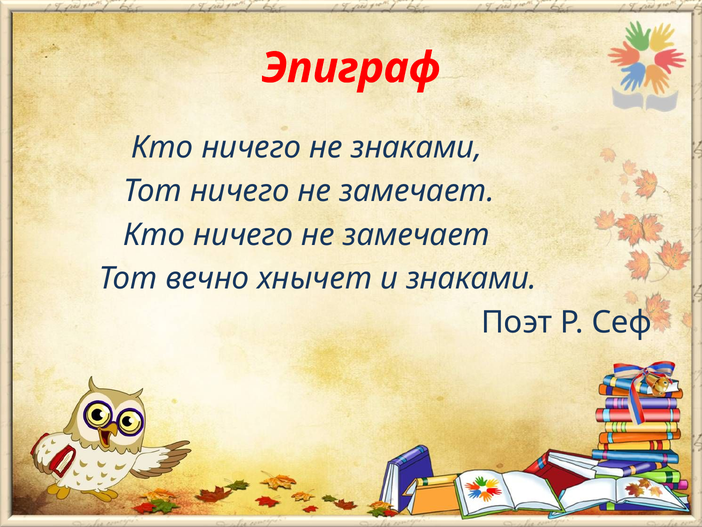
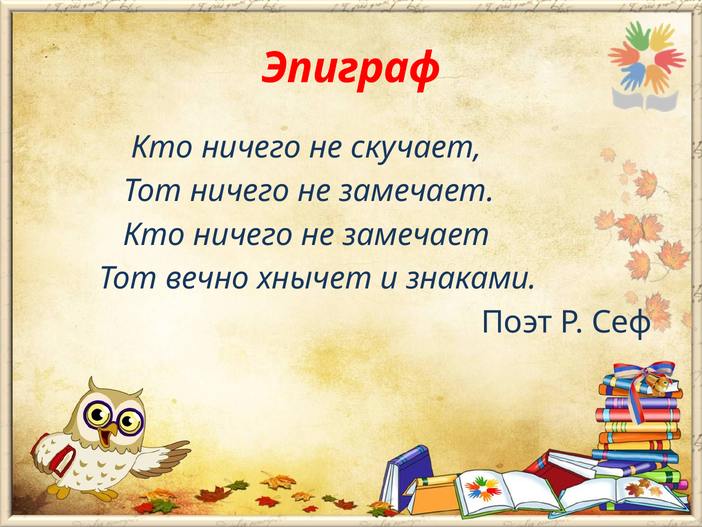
не знаками: знаками -> скучает (416, 147)
